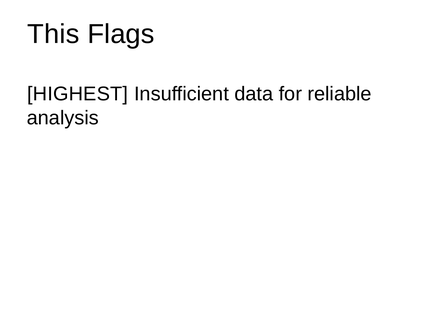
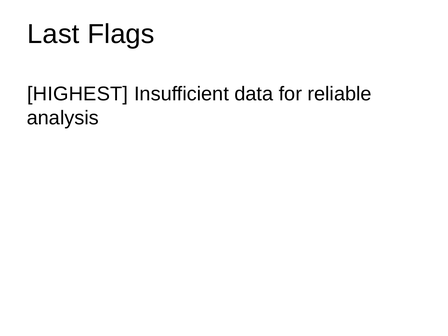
This: This -> Last (53, 34)
